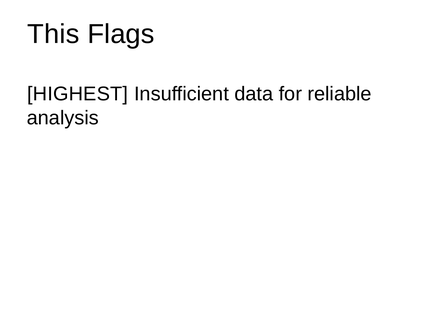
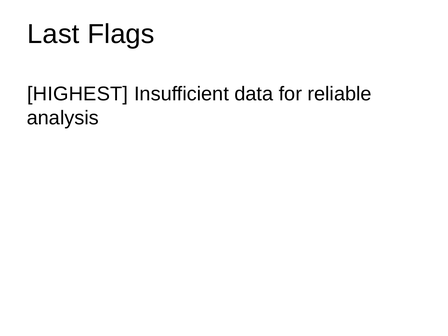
This: This -> Last (53, 34)
